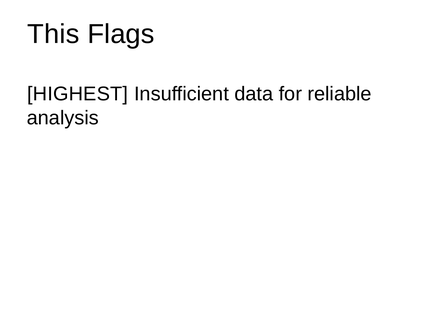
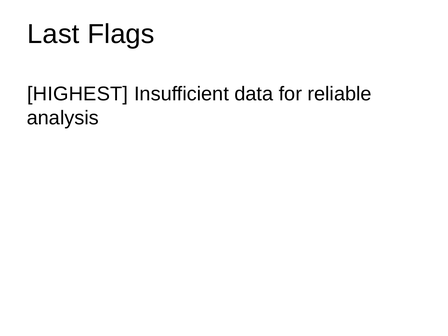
This: This -> Last (53, 34)
